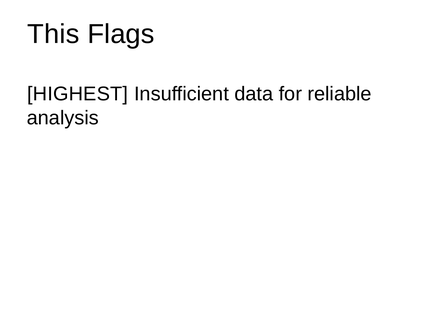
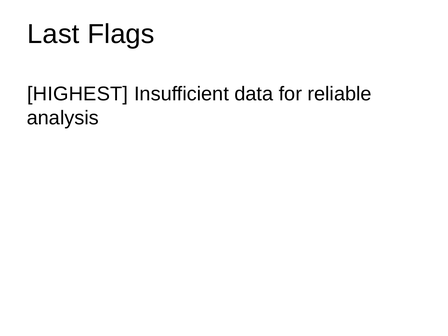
This: This -> Last (53, 34)
